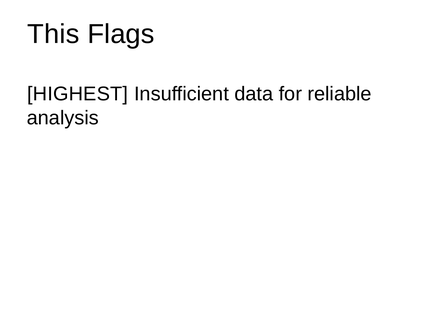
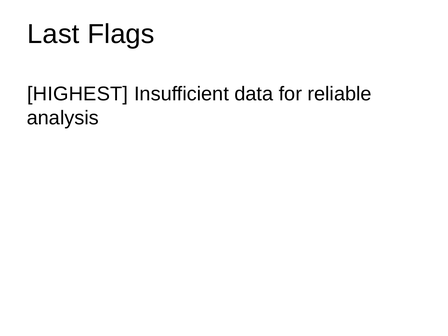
This: This -> Last (53, 34)
